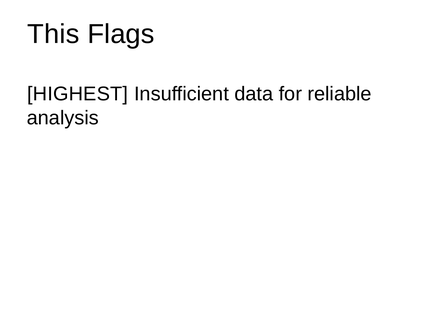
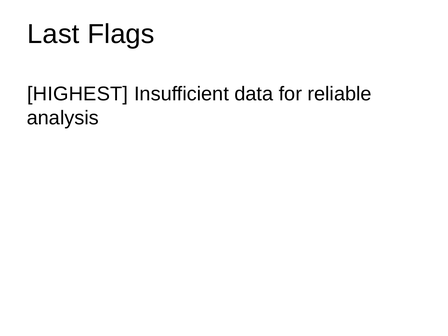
This: This -> Last (53, 34)
